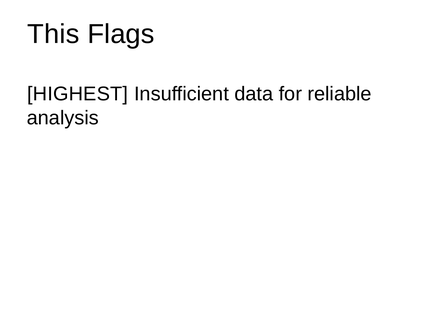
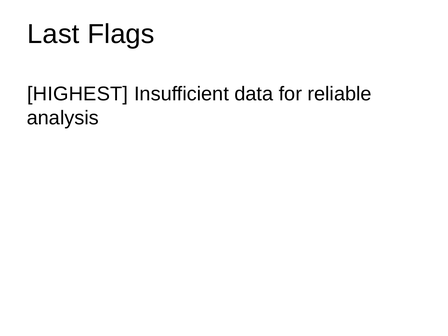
This: This -> Last (53, 34)
